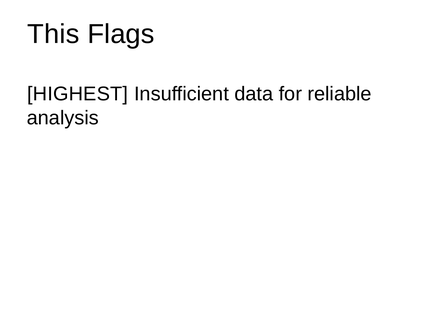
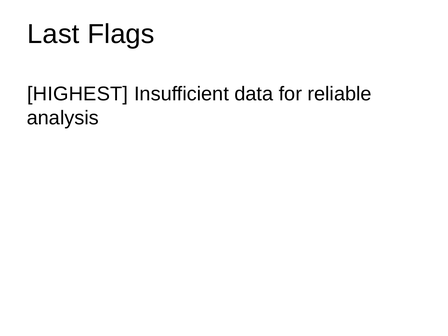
This: This -> Last (53, 34)
